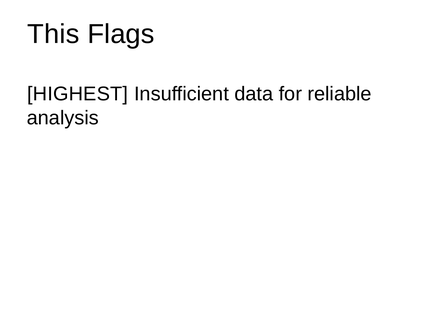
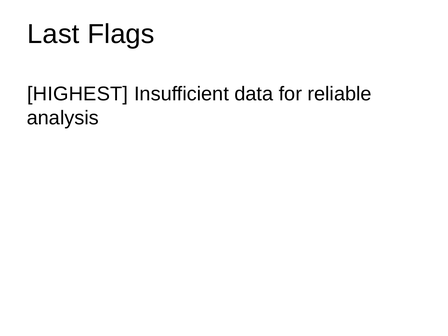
This: This -> Last (53, 34)
